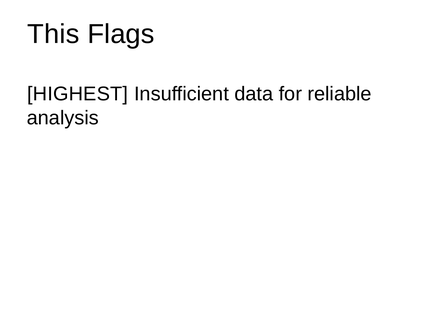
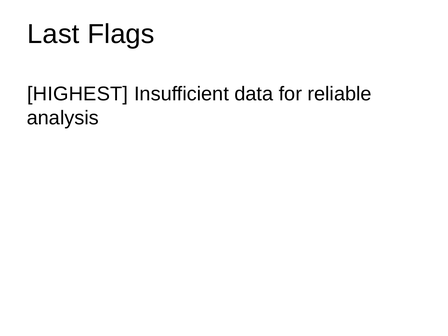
This: This -> Last (53, 34)
